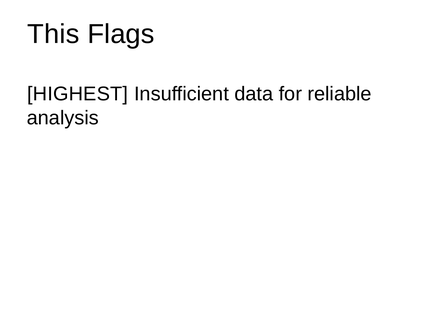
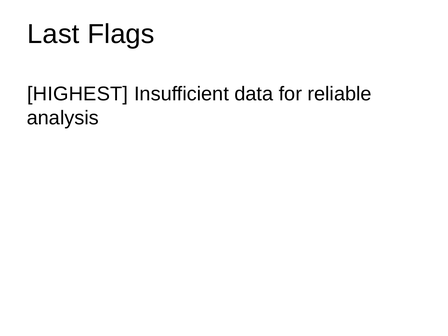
This: This -> Last (53, 34)
